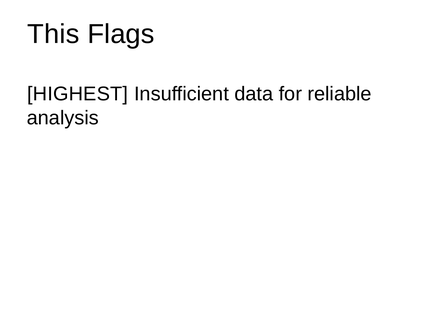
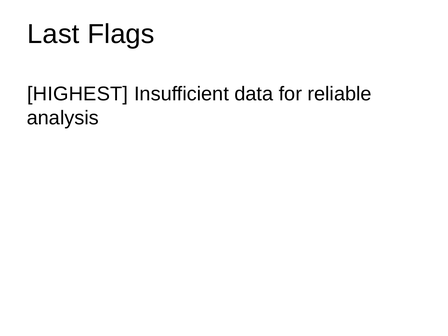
This: This -> Last (53, 34)
